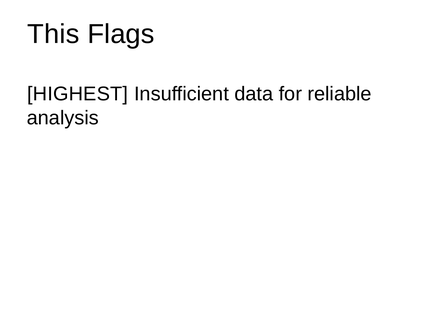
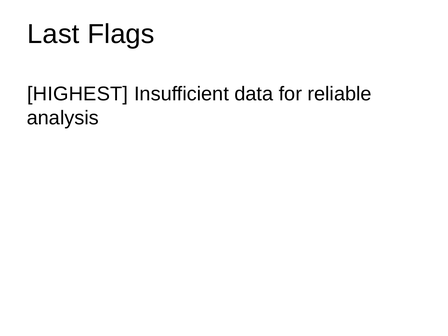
This: This -> Last (53, 34)
